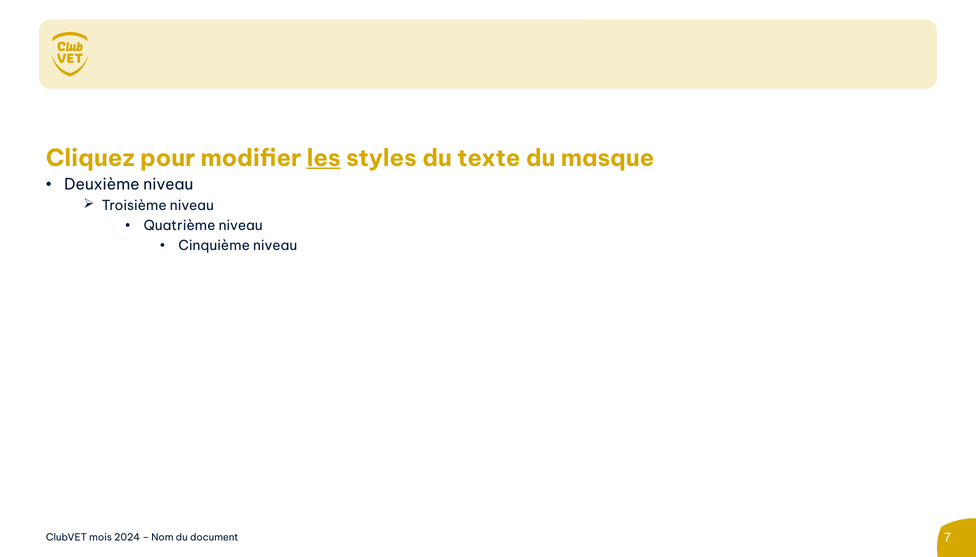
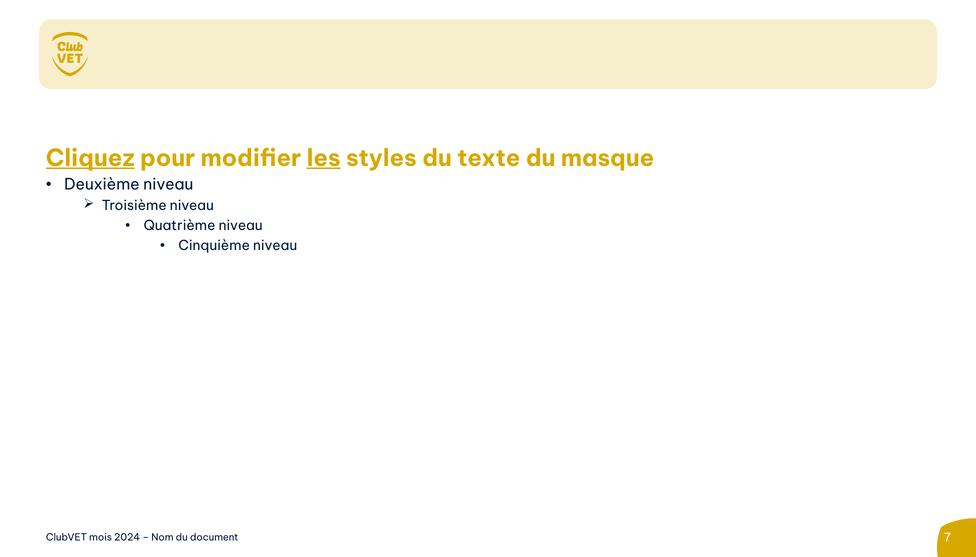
Cliquez underline: none -> present (90, 158)
